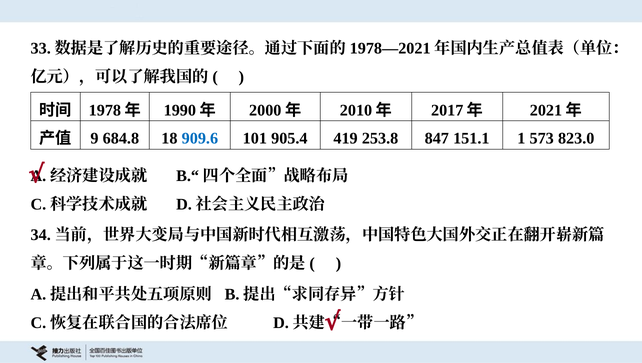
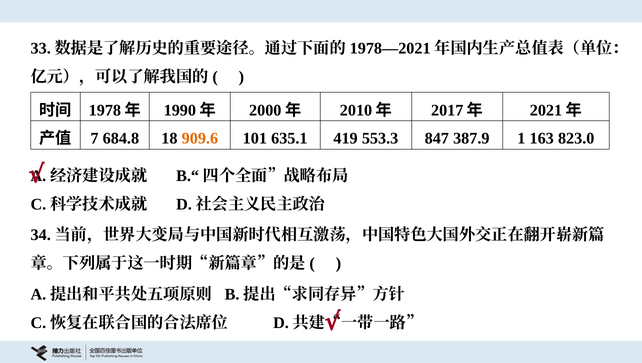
9: 9 -> 7 (94, 139)
909.6 colour: blue -> orange (200, 139)
905.4: 905.4 -> 635.1 (289, 139)
253.8: 253.8 -> 553.3 (380, 139)
151.1: 151.1 -> 387.9 (471, 139)
573: 573 -> 163 (542, 139)
